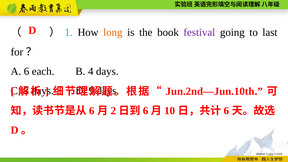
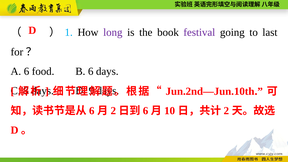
long colour: orange -> purple (113, 32)
each: each -> food (43, 71)
B 4: 4 -> 6 (91, 71)
6: 6 -> 2 (226, 111)
